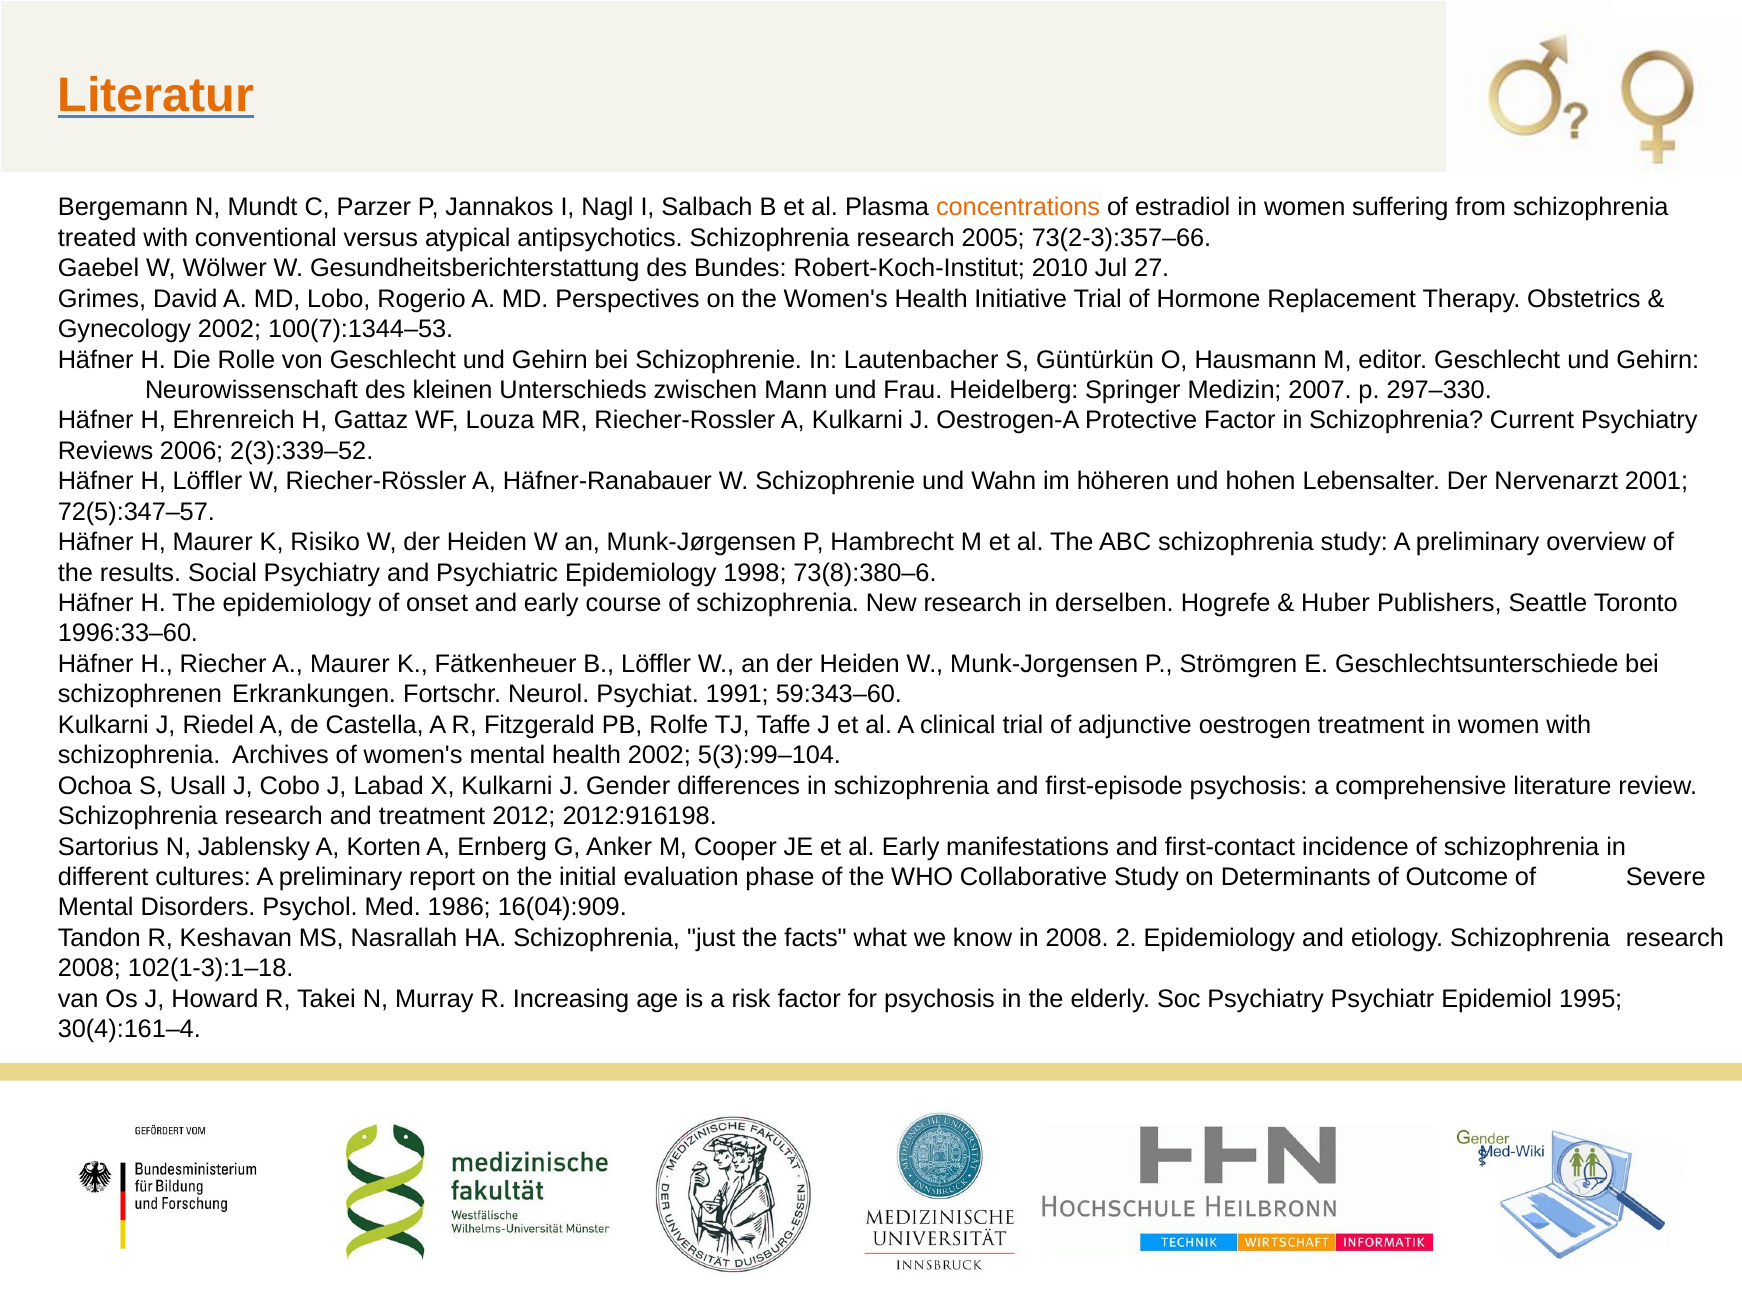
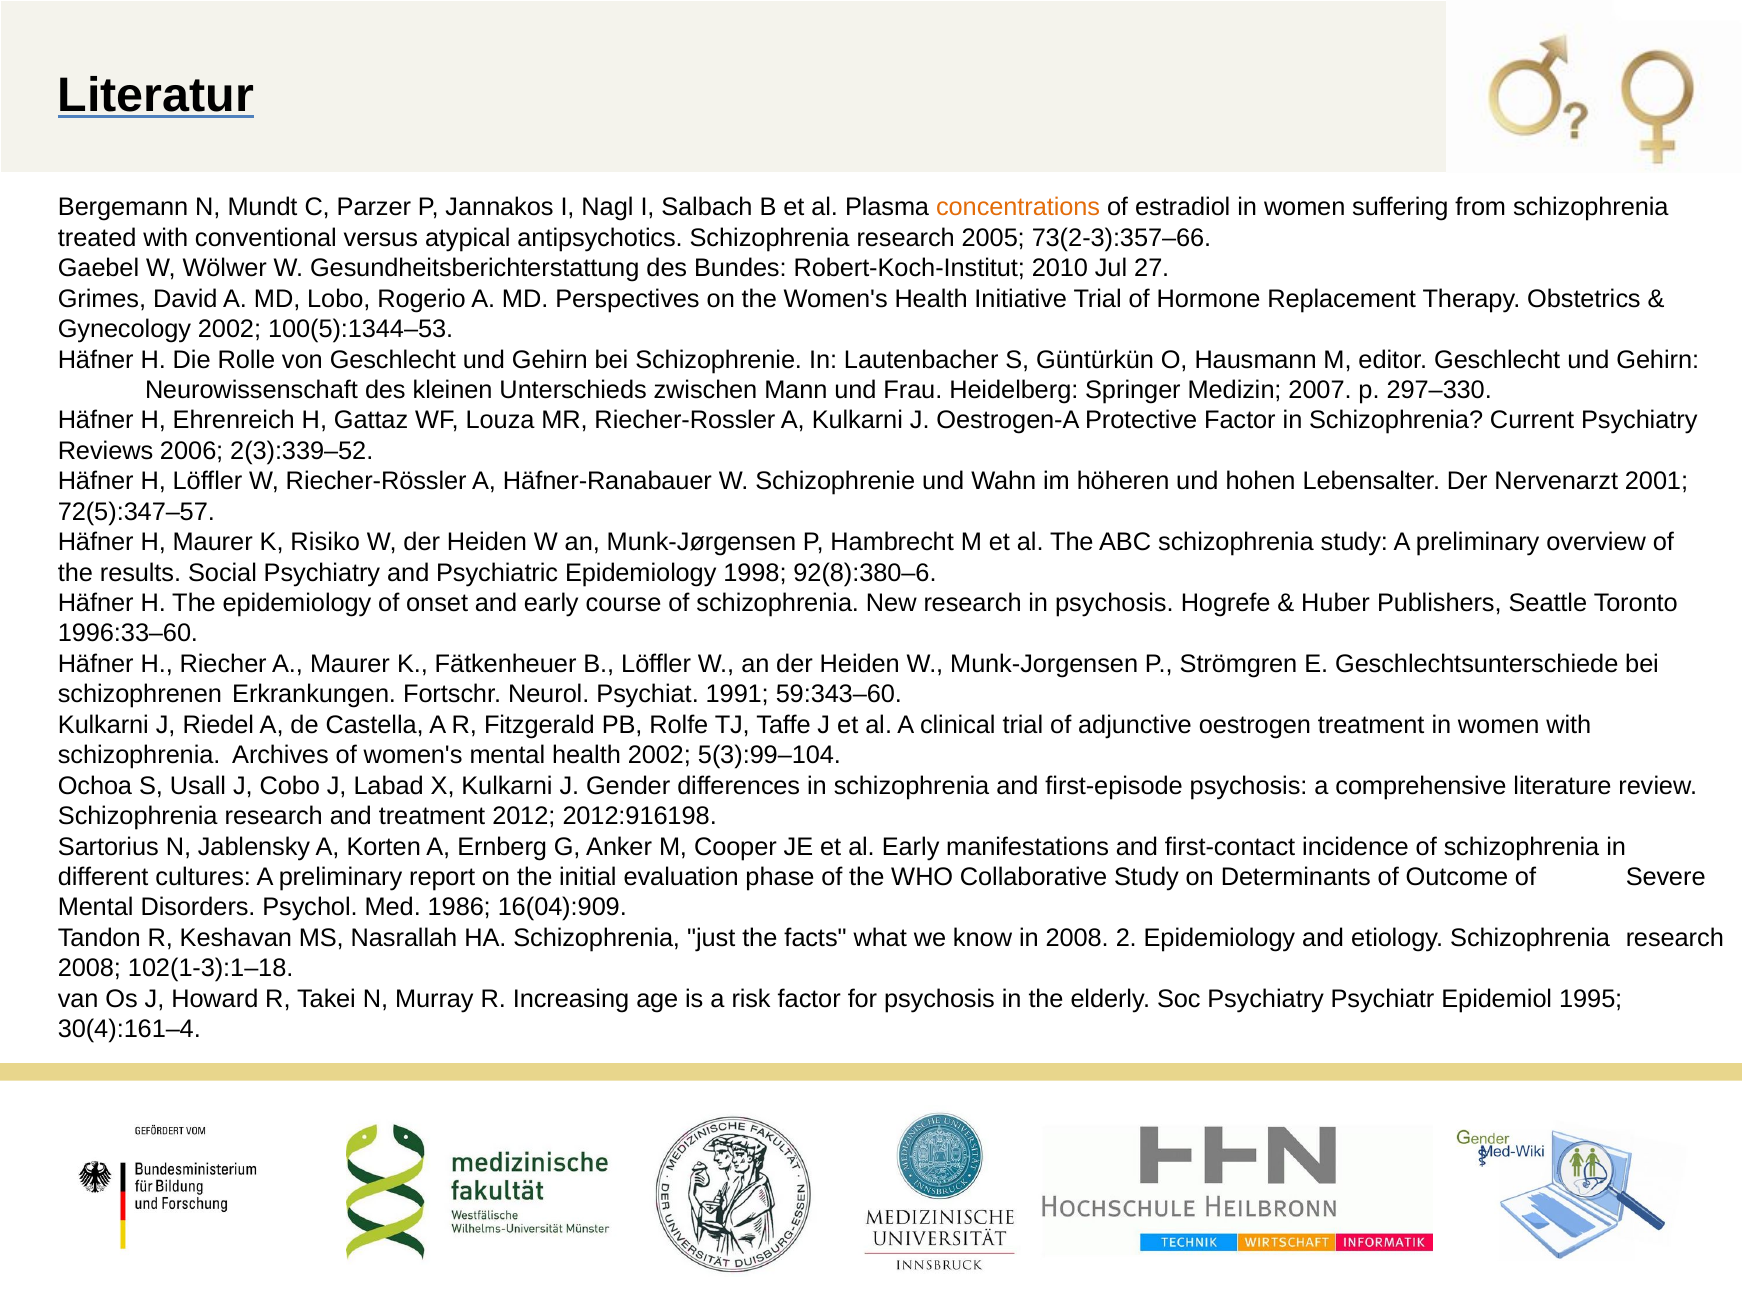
Literatur colour: orange -> black (156, 95)
100(7):1344–53: 100(7):1344–53 -> 100(5):1344–53 (361, 329)
73(8):380–6: 73(8):380–6 -> 92(8):380–6 (865, 573)
in derselben: derselben -> psychosis (1114, 603)
